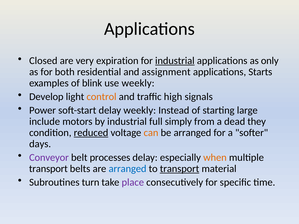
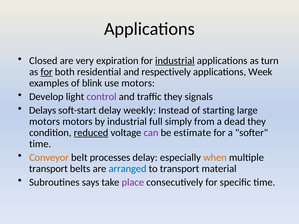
only: only -> turn (270, 61)
for underline: none -> present (47, 72)
assignment: assignment -> respectively (166, 72)
Starts: Starts -> Week (260, 72)
use weekly: weekly -> motors (138, 83)
control colour: orange -> purple (102, 97)
traffic high: high -> they (173, 97)
Power: Power -> Delays (43, 110)
include: include -> motors (45, 122)
can colour: orange -> purple (151, 133)
be arranged: arranged -> estimate (192, 133)
days: days -> time (40, 144)
Conveyor colour: purple -> orange (49, 158)
transport underline: present -> none (180, 169)
turn: turn -> says (91, 182)
